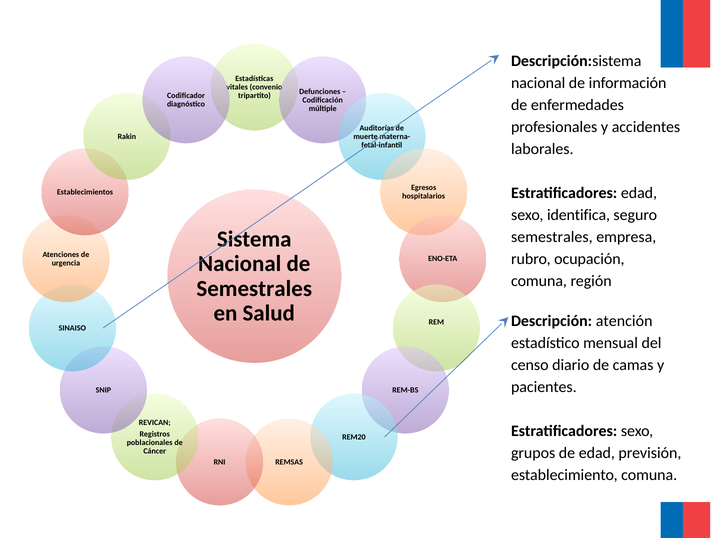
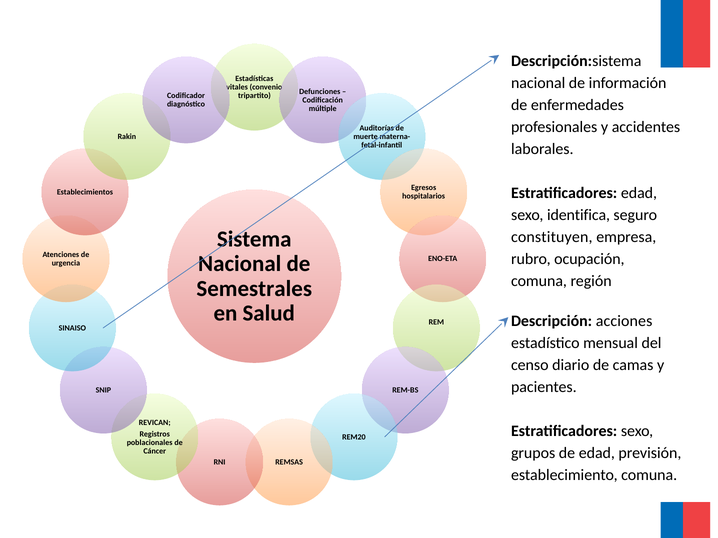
semestrales: semestrales -> constituyen (552, 237)
atención: atención -> acciones (624, 321)
